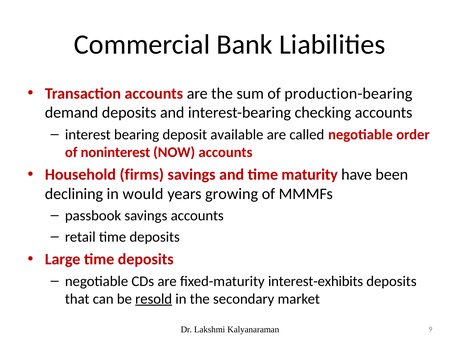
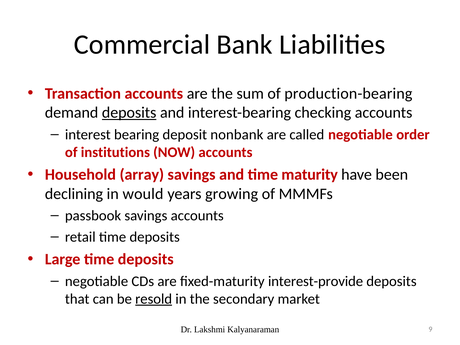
deposits underline: none -> present (129, 113)
available: available -> nonbank (237, 135)
noninterest: noninterest -> institutions (115, 152)
firms: firms -> array (142, 175)
interest-exhibits: interest-exhibits -> interest-provide (316, 281)
